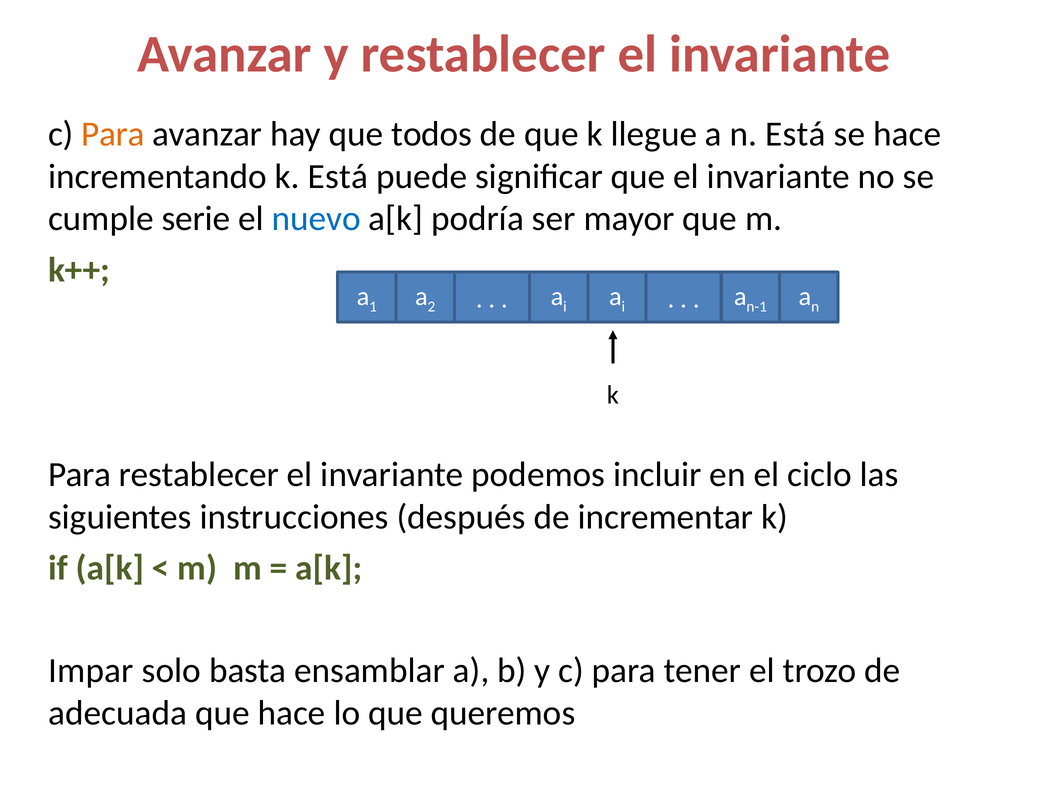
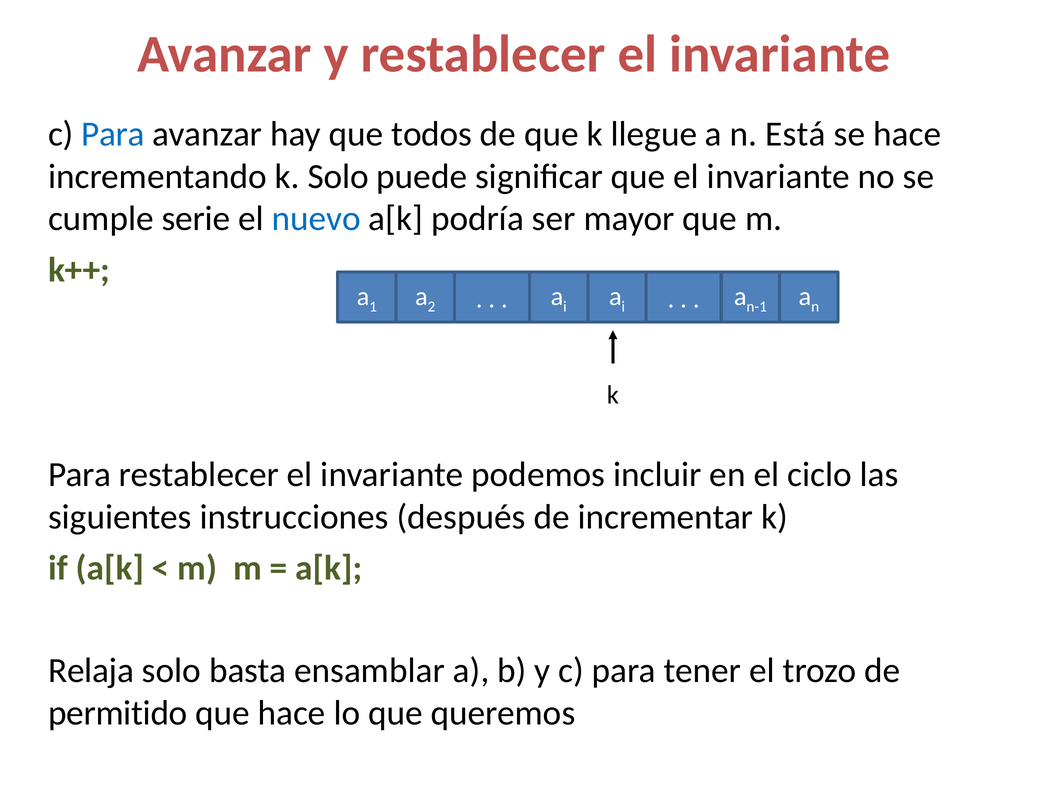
Para colour: orange -> blue (113, 134)
k Está: Está -> Solo (338, 176)
Impar: Impar -> Relaja (91, 671)
adecuada: adecuada -> permitido (118, 713)
